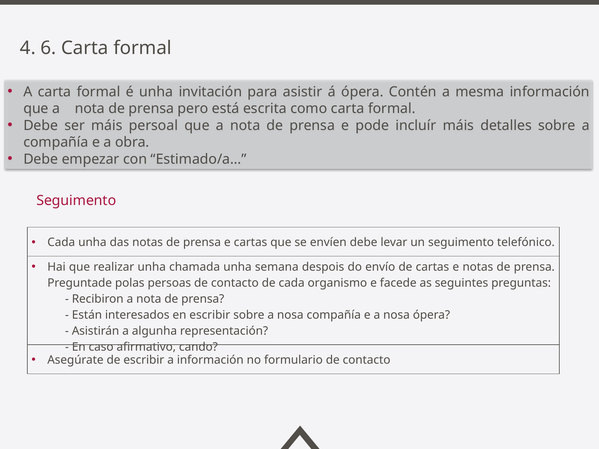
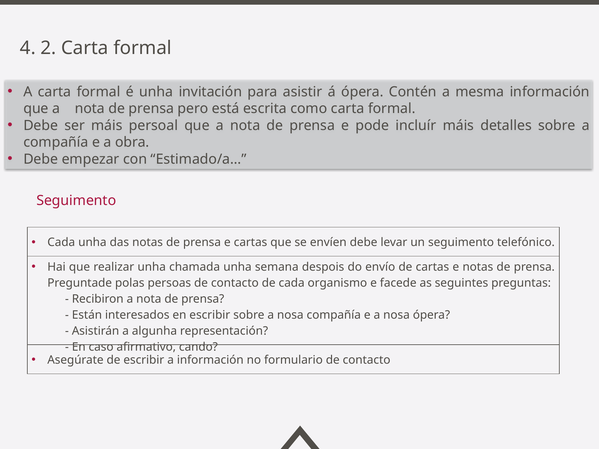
6: 6 -> 2 (48, 48)
